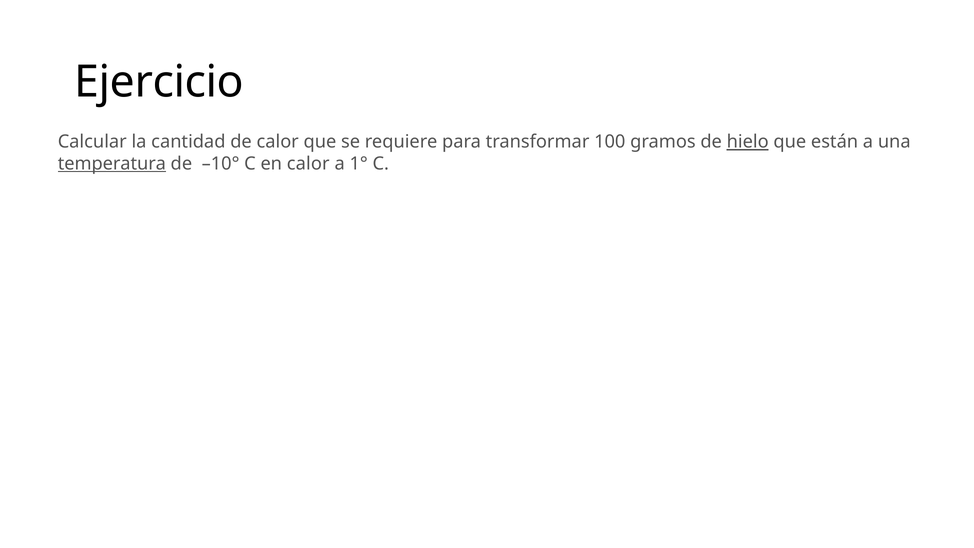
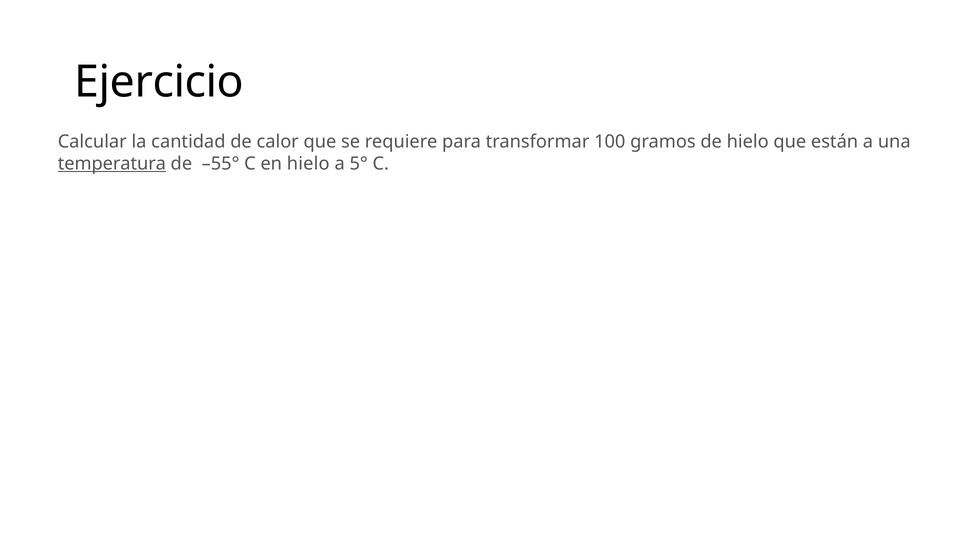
hielo underline: present -> none (748, 142)
–10°: –10° -> –55° (221, 164)
en calor: calor -> hielo (308, 164)
1°: 1° -> 5° (359, 164)
